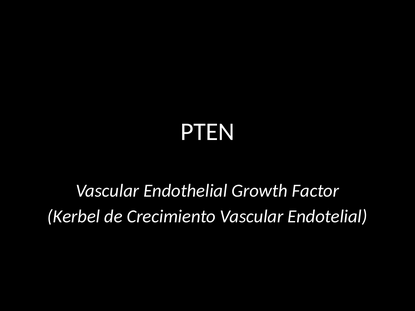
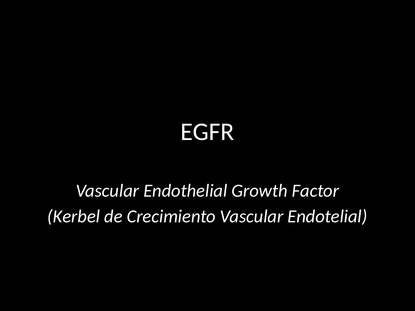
PTEN: PTEN -> EGFR (207, 132)
